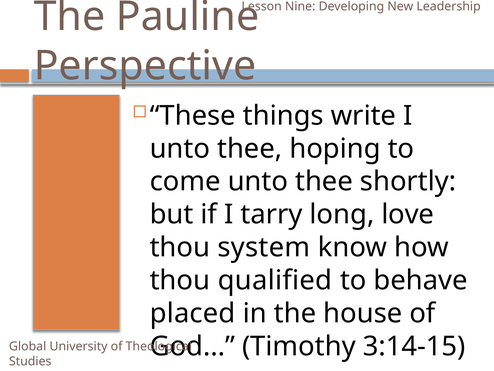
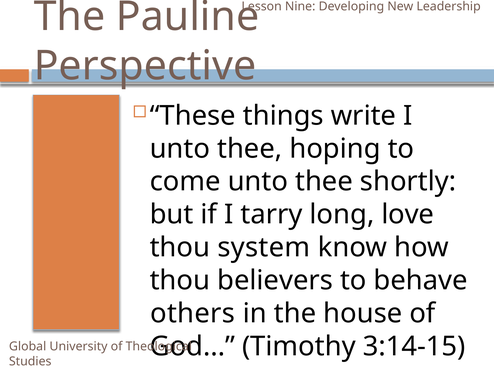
qualified: qualified -> believers (275, 280)
placed: placed -> others (193, 313)
